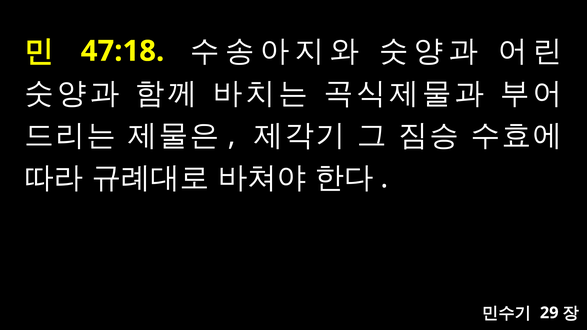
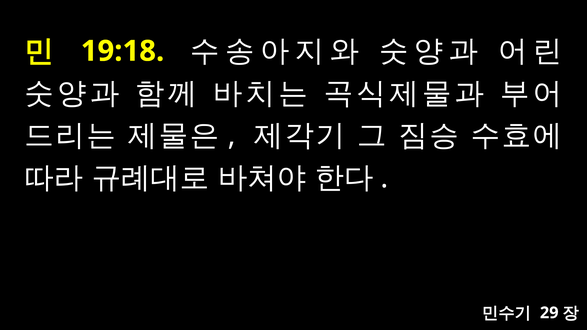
47:18: 47:18 -> 19:18 (122, 51)
